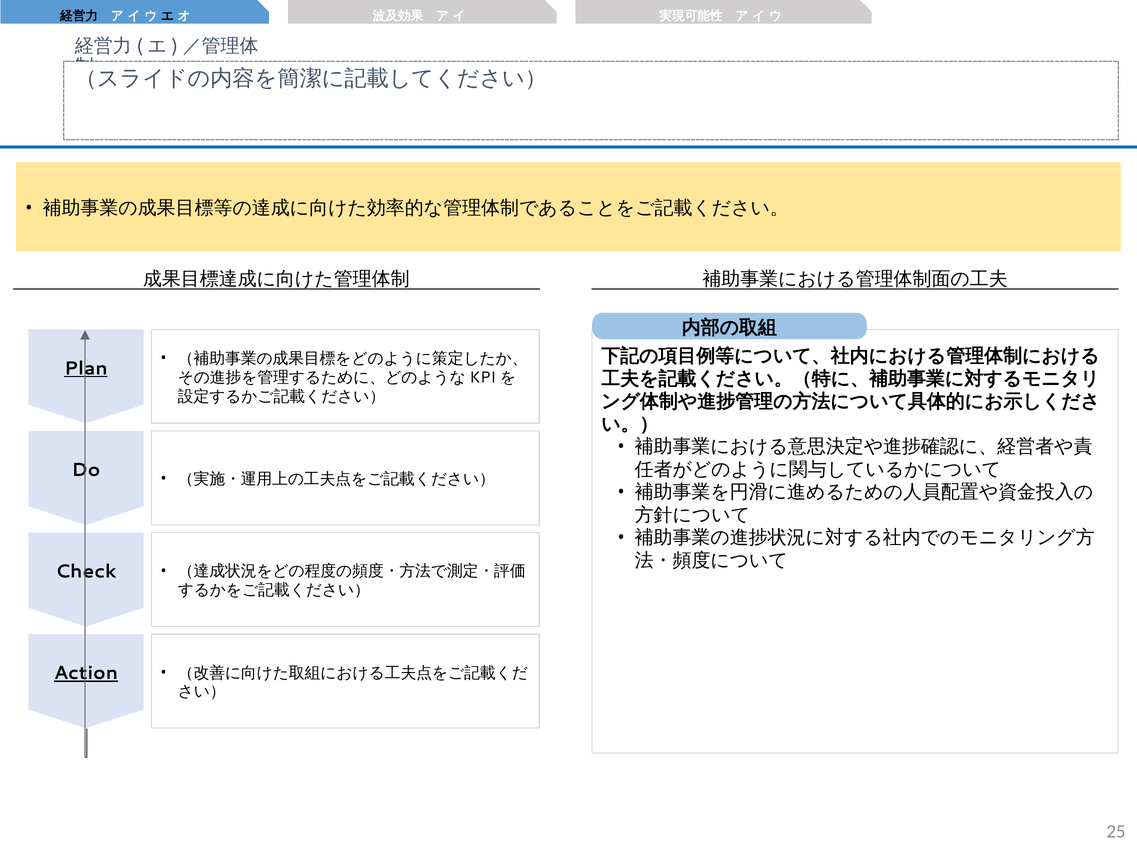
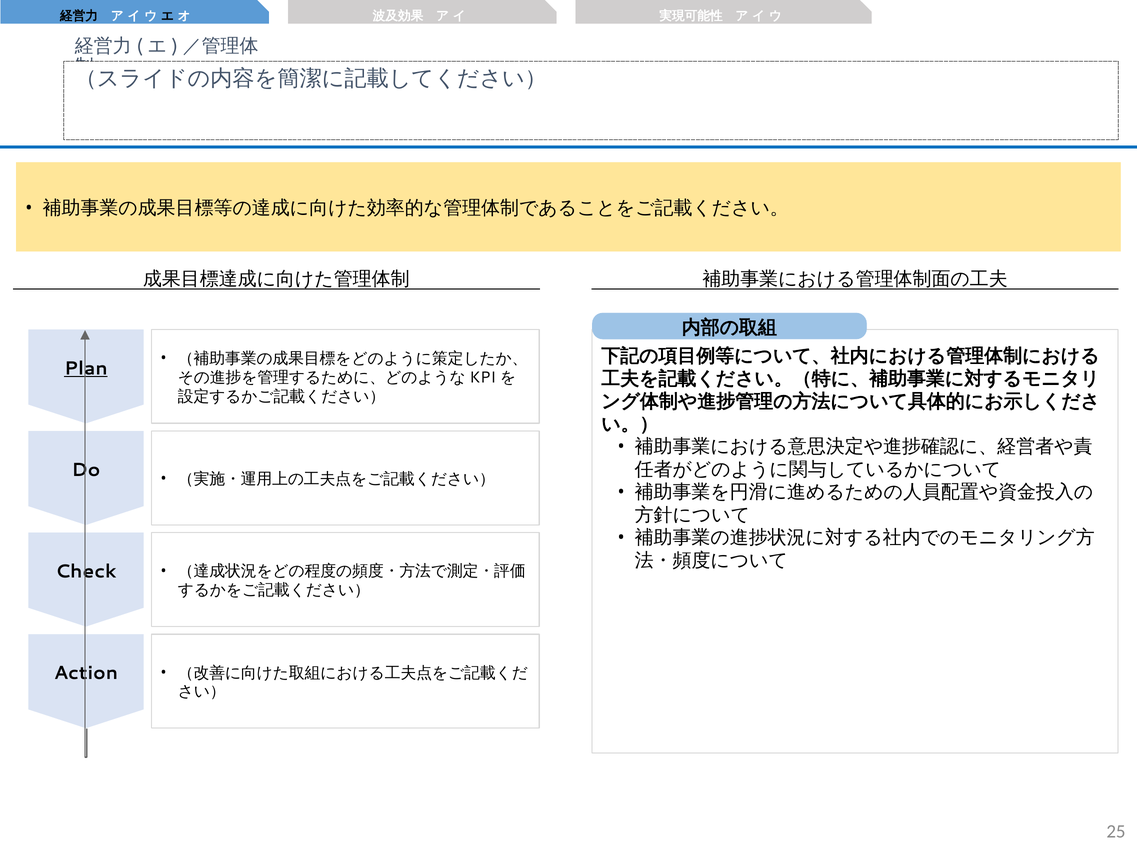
Action underline: present -> none (86, 673)
